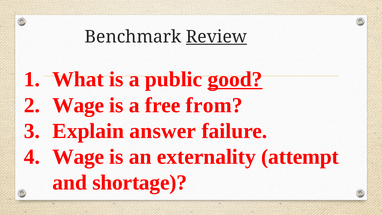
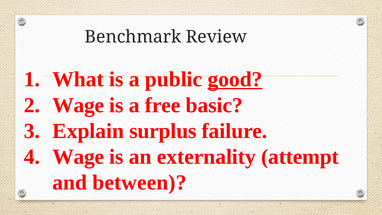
Review underline: present -> none (216, 37)
from: from -> basic (214, 105)
answer: answer -> surplus (163, 131)
shortage: shortage -> between (139, 182)
